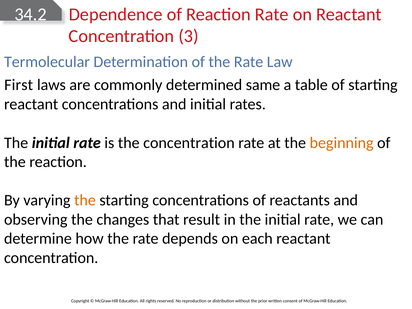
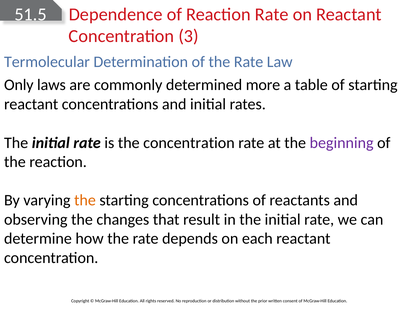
34.2: 34.2 -> 51.5 (31, 14)
First: First -> Only (19, 85)
same: same -> more (263, 85)
beginning colour: orange -> purple (342, 143)
